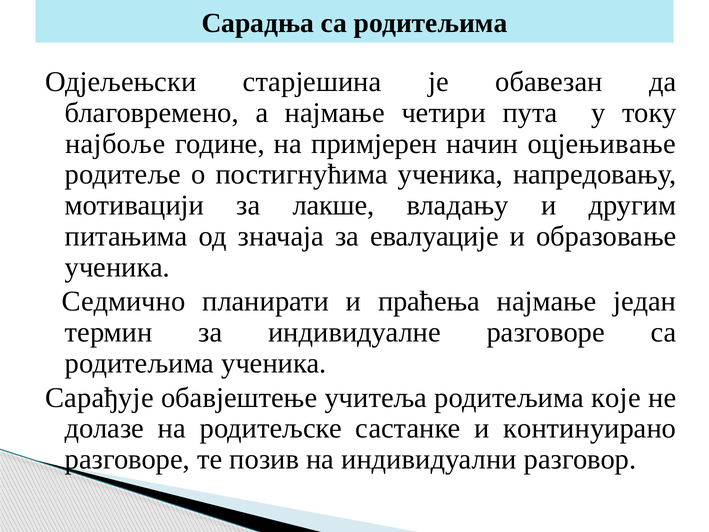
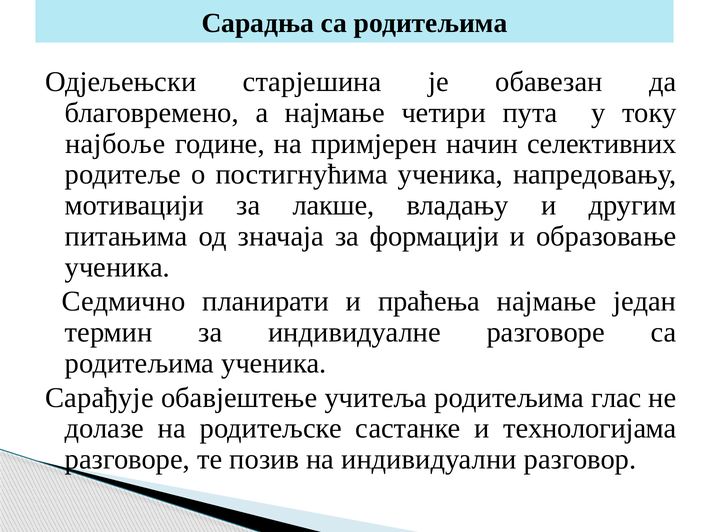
оцјењивање: оцјењивање -> селективних (602, 144)
евалуације: евалуације -> формацији (434, 236)
које: које -> глас (616, 397)
континуирано: континуирано -> технологијама (590, 428)
